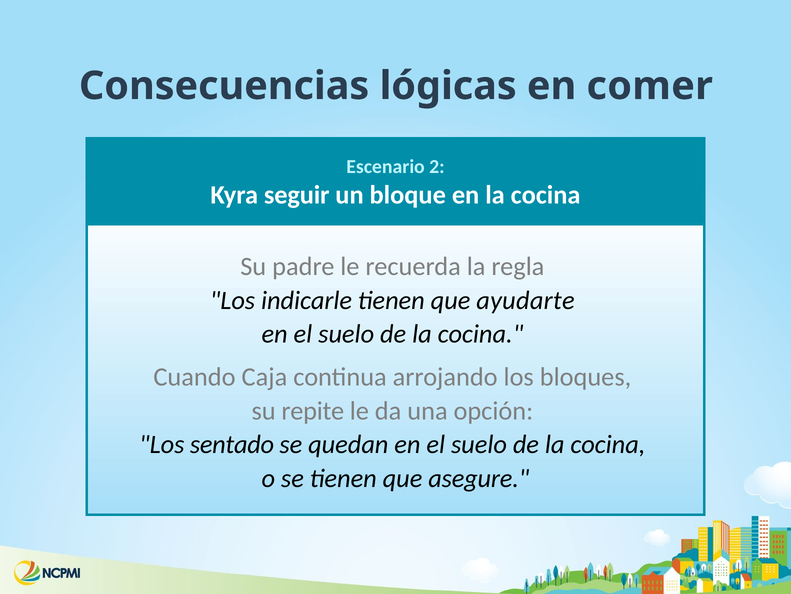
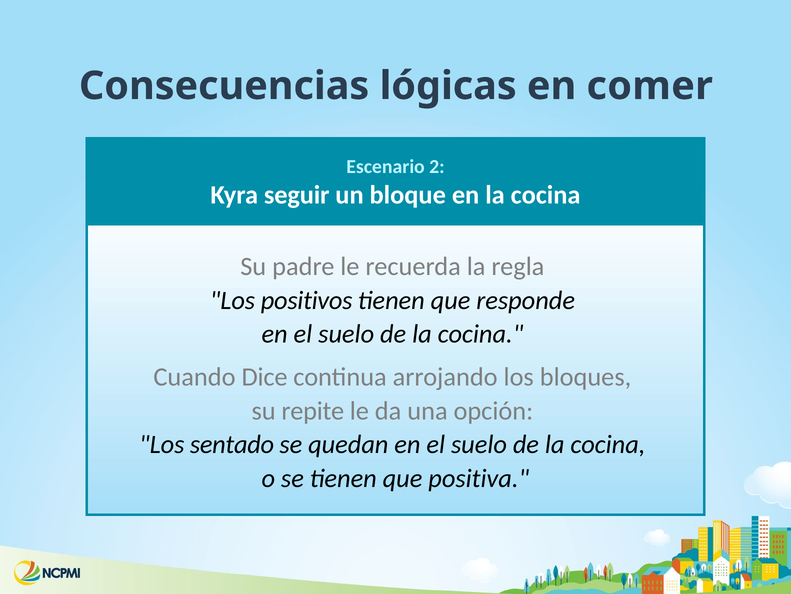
indicarle: indicarle -> positivos (307, 300)
ayudarte: ayudarte -> responde (526, 300)
Caja: Caja -> Dice (265, 376)
asegure: asegure -> positiva (479, 478)
